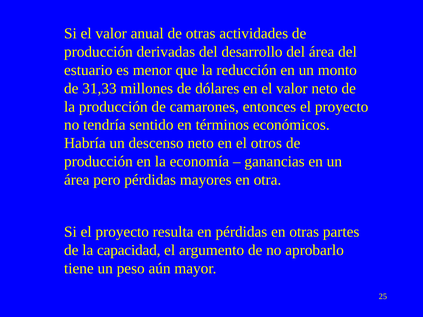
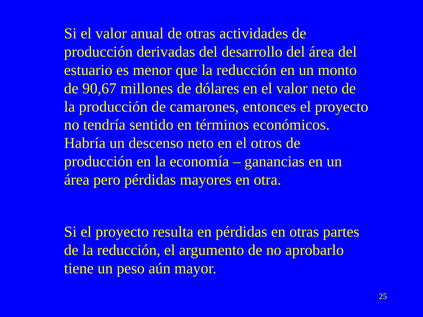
31,33: 31,33 -> 90,67 (99, 88)
de la capacidad: capacidad -> reducción (129, 250)
